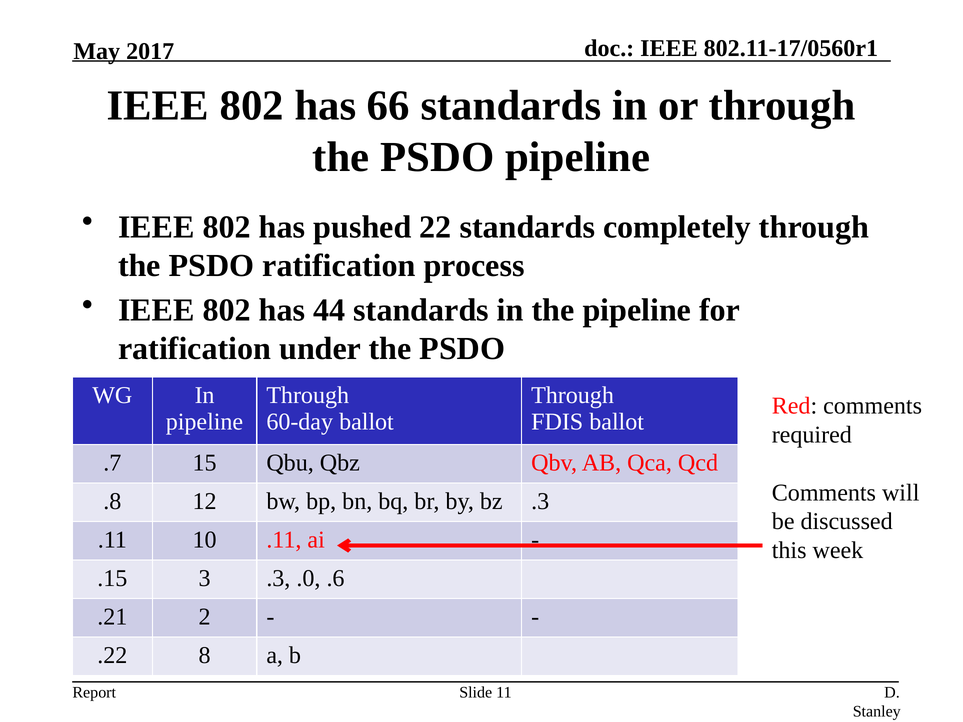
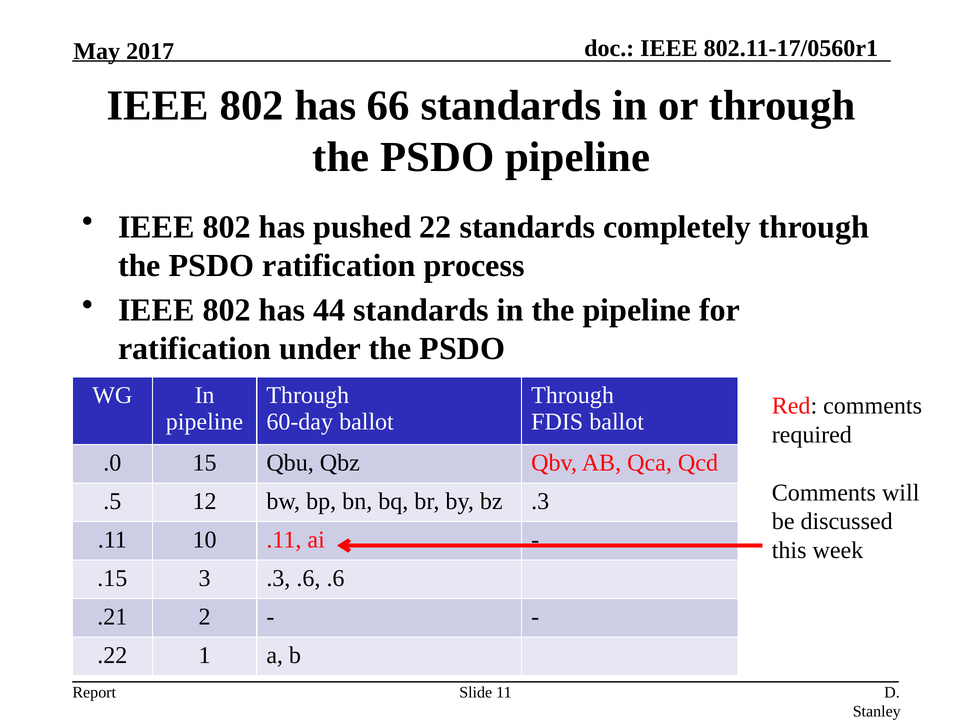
.7: .7 -> .0 (112, 463)
.8: .8 -> .5 (112, 501)
.3 .0: .0 -> .6 (308, 578)
8: 8 -> 1 (205, 656)
